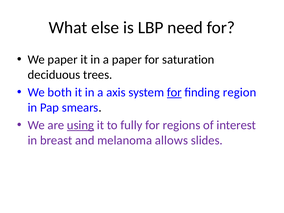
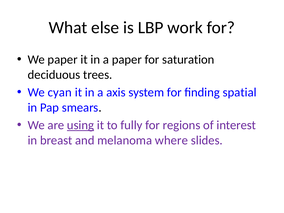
need: need -> work (185, 27)
both: both -> cyan (60, 92)
for underline: present -> none (174, 92)
region: region -> spatial (240, 92)
allows: allows -> where (171, 140)
